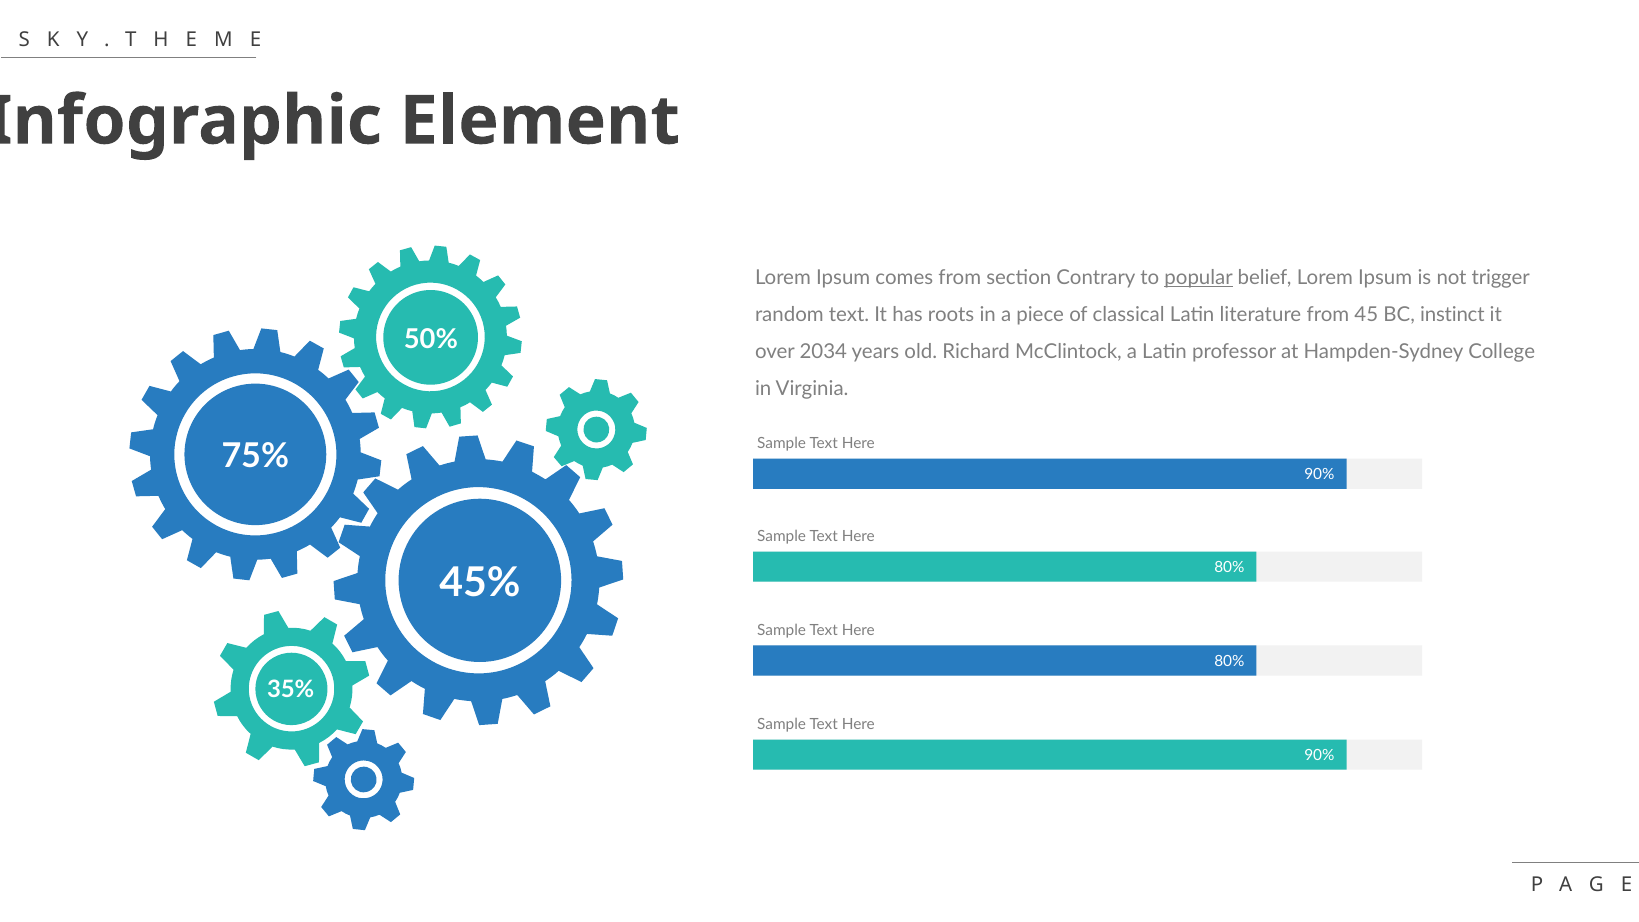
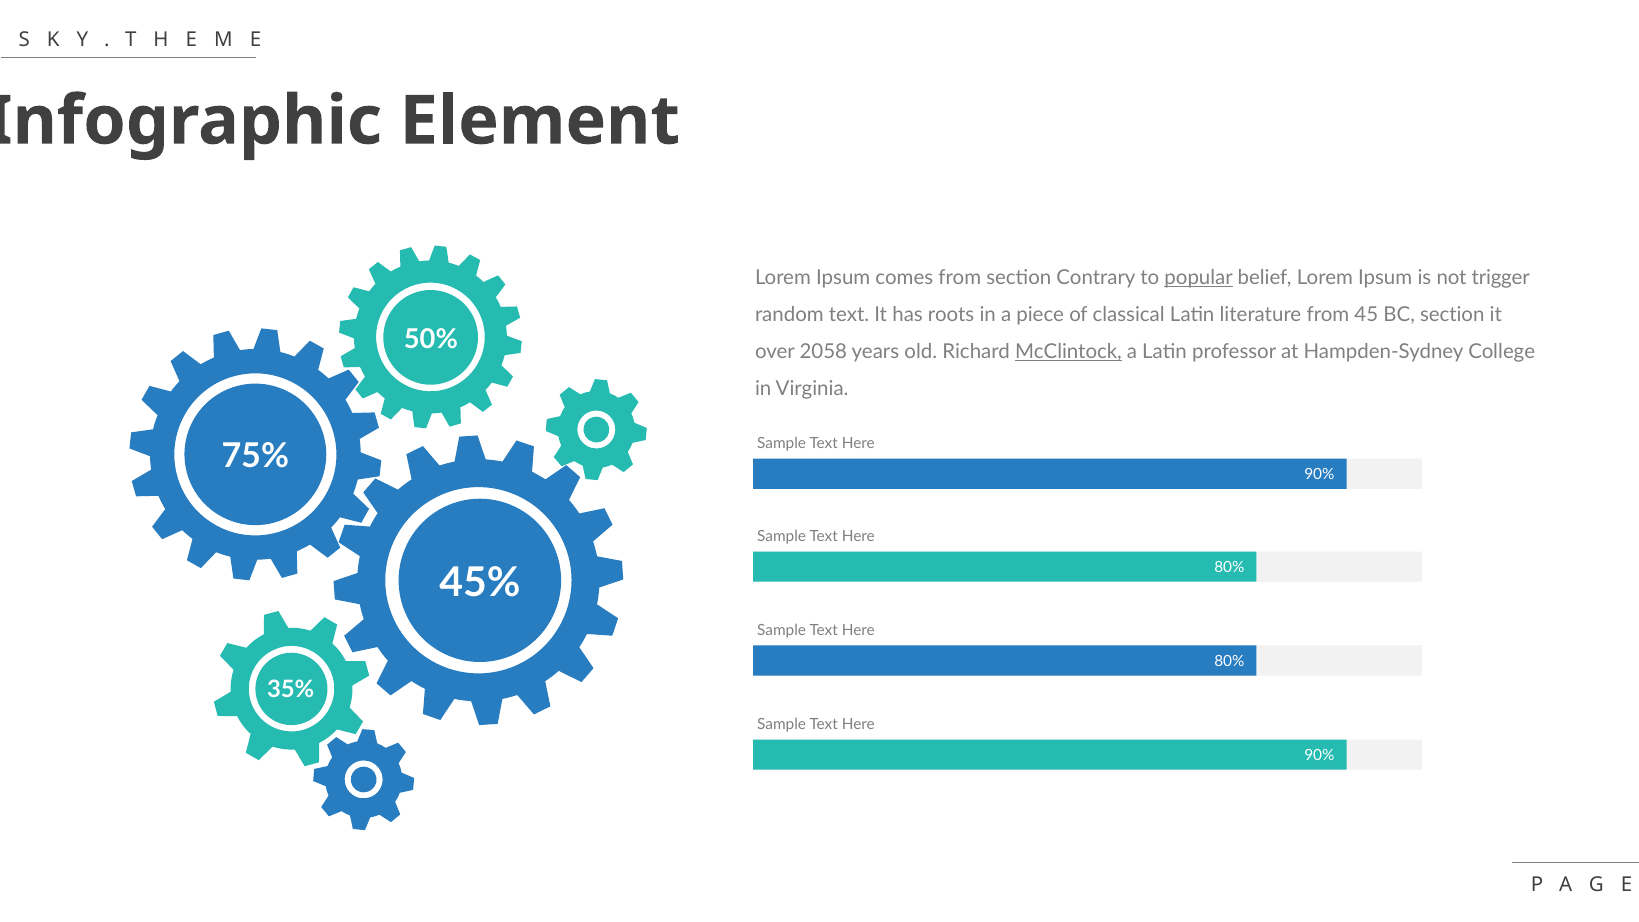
BC instinct: instinct -> section (1452, 314)
2034: 2034 -> 2058 (823, 351)
McClintock underline: none -> present (1068, 351)
